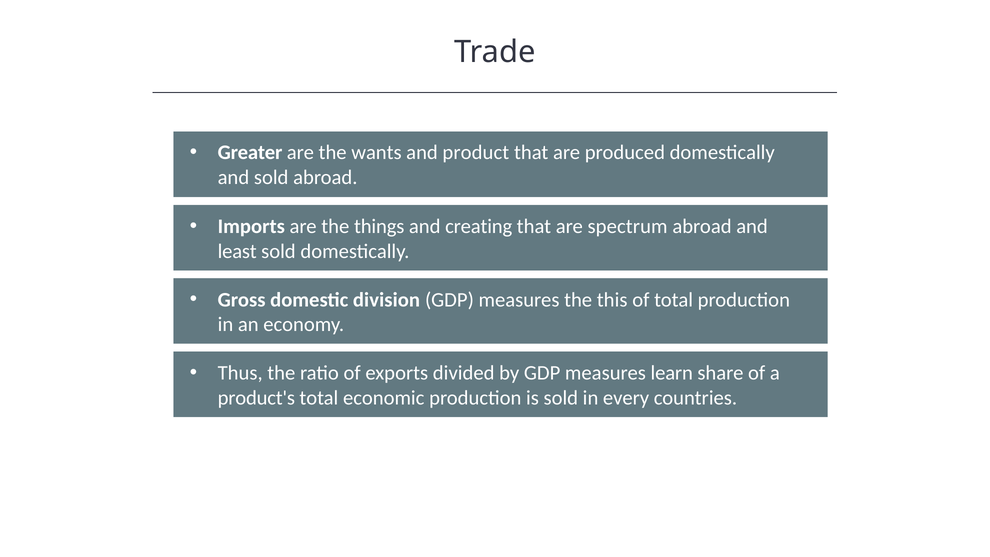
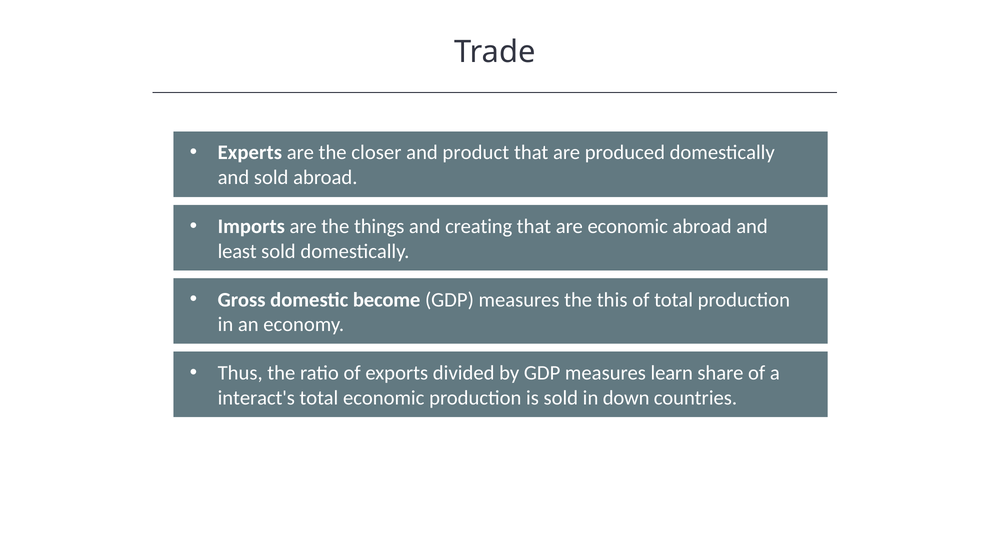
Greater: Greater -> Experts (250, 153)
wants: wants -> closer (376, 153)
are spectrum: spectrum -> economic (628, 227)
division: division -> become (387, 300)
product's: product's -> interact's (256, 398)
every: every -> down (626, 398)
